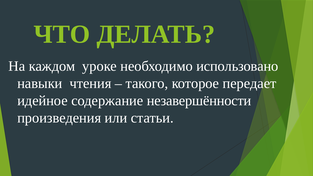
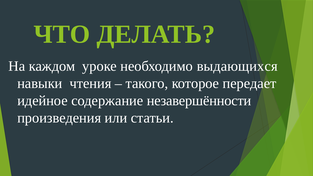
использовано: использовано -> выдающихся (237, 66)
